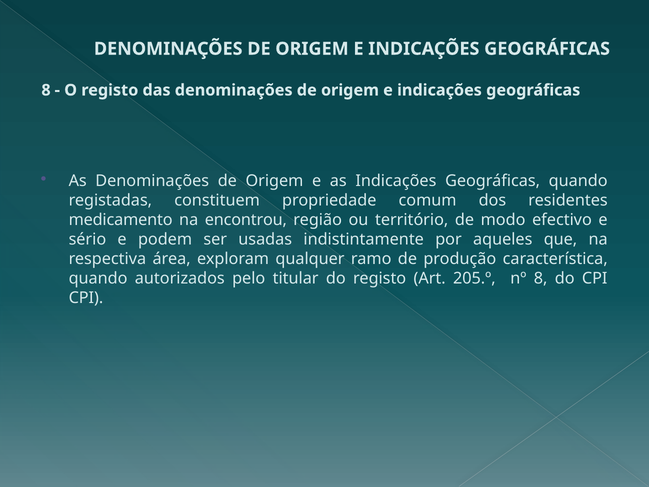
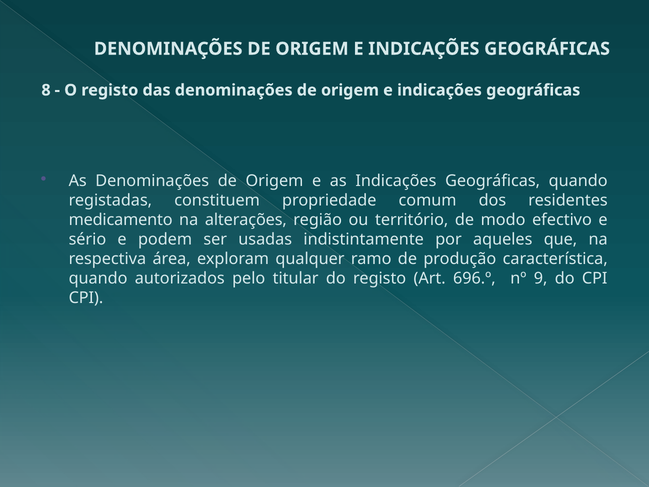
encontrou: encontrou -> alterações (246, 220)
205.º: 205.º -> 696.º (474, 278)
nº 8: 8 -> 9 (541, 278)
